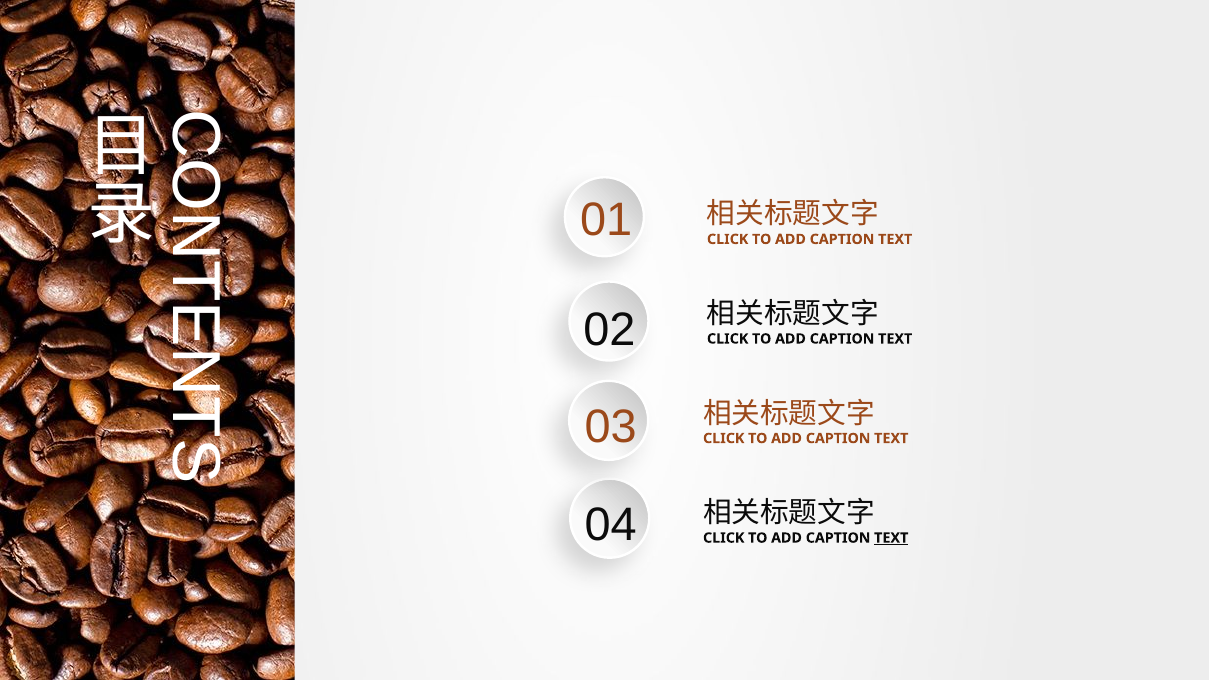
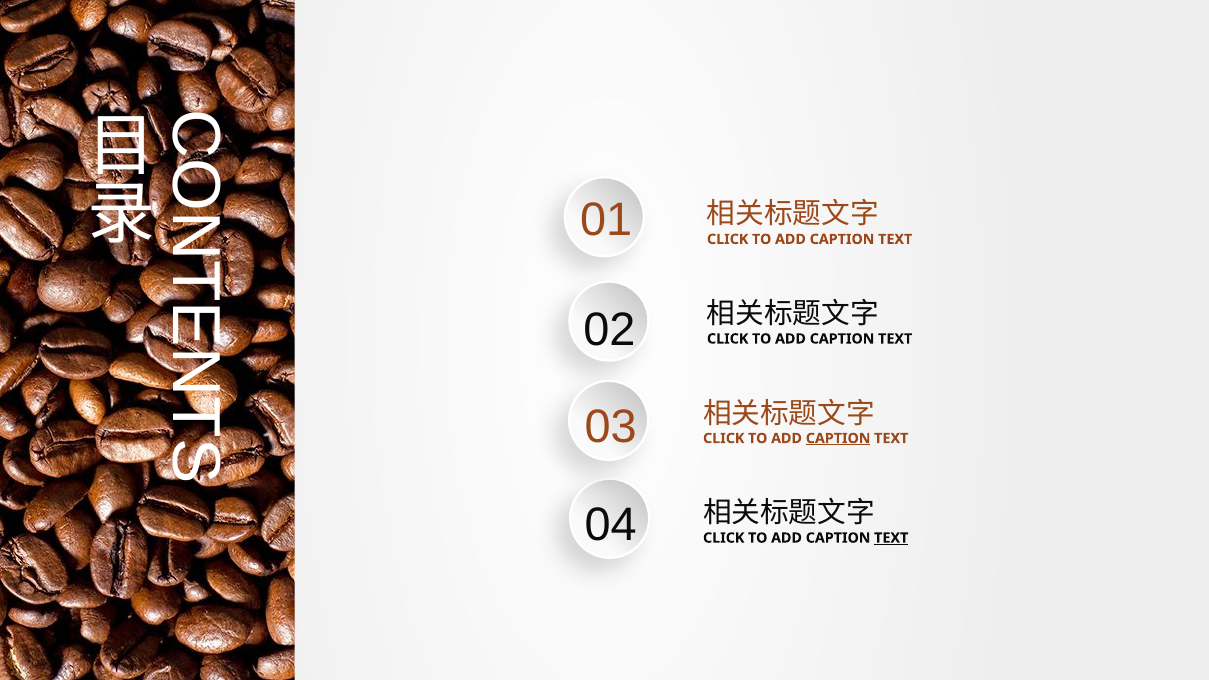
CAPTION underline: none -> present (838, 438)
